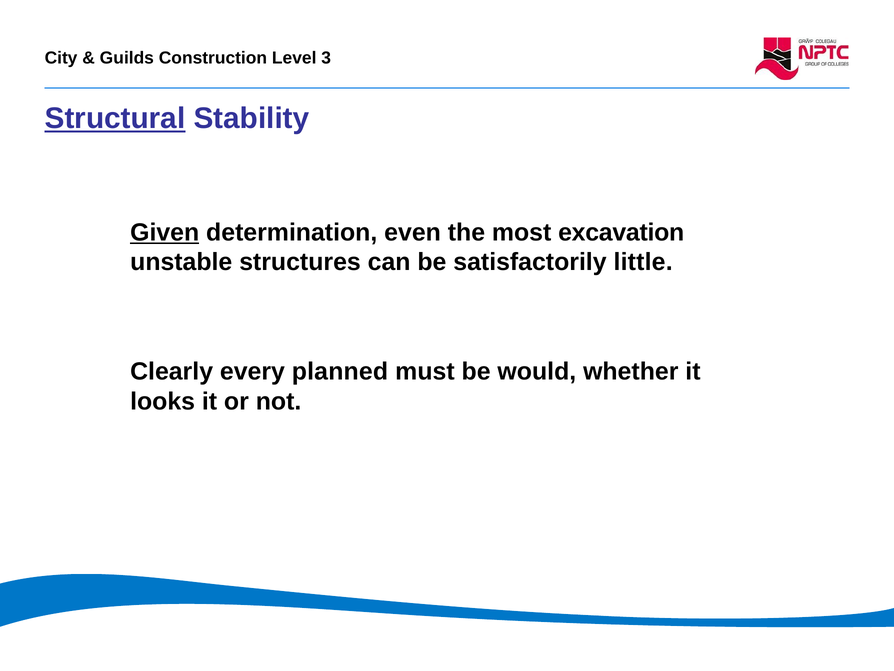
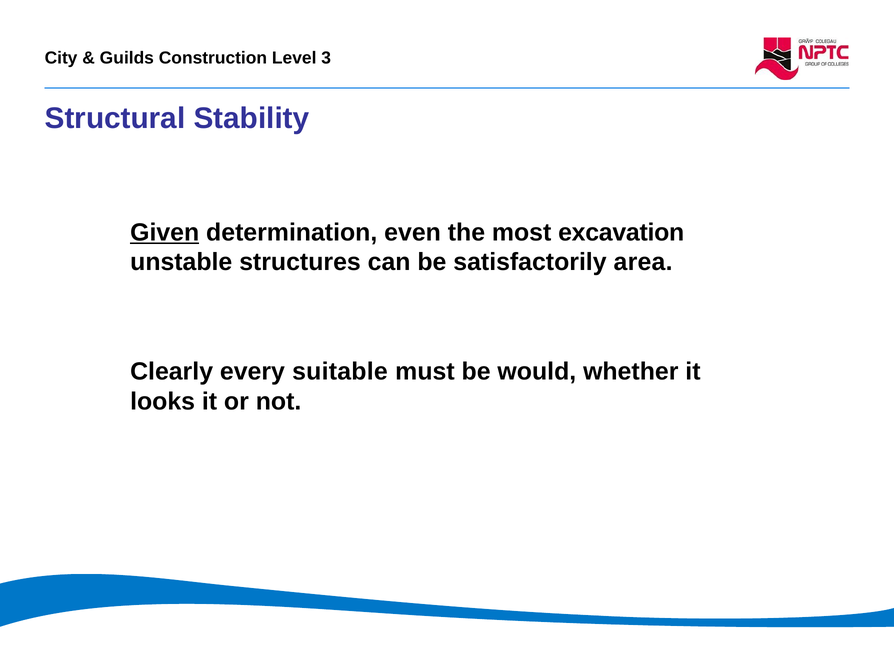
Structural underline: present -> none (115, 119)
little: little -> area (643, 262)
planned: planned -> suitable (340, 371)
